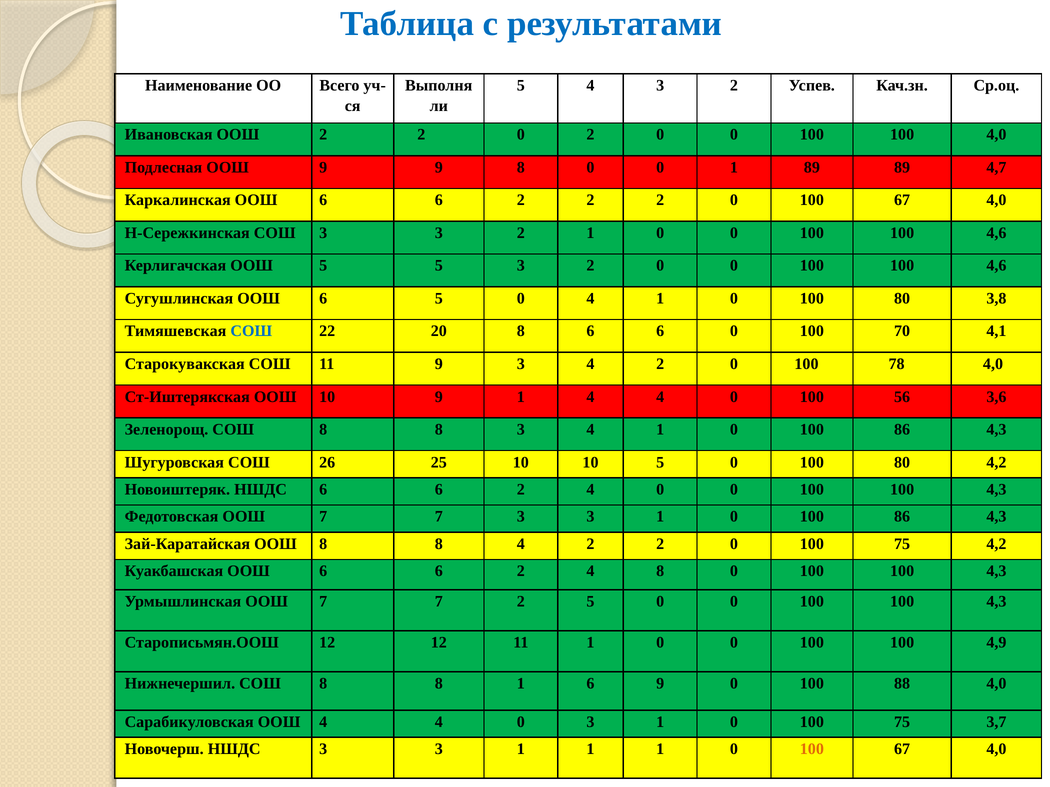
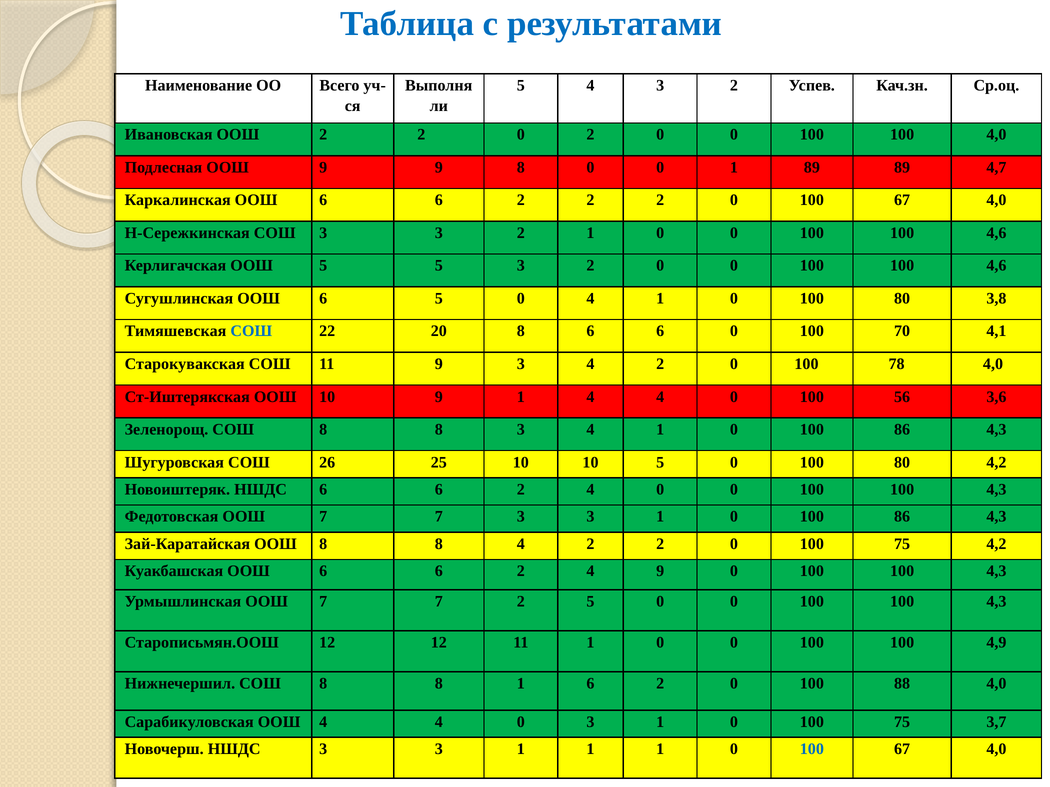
4 8: 8 -> 9 (660, 572)
1 6 9: 9 -> 2 (660, 684)
100 colour: orange -> blue (812, 749)
